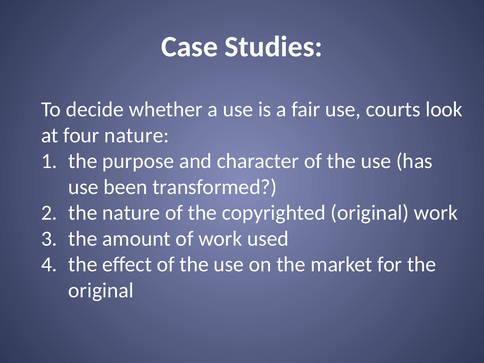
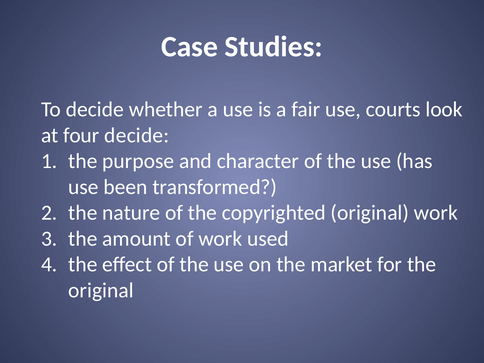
four nature: nature -> decide (137, 135)
